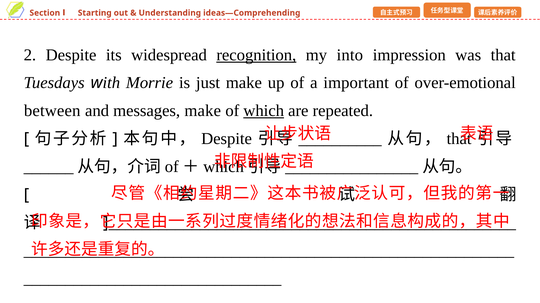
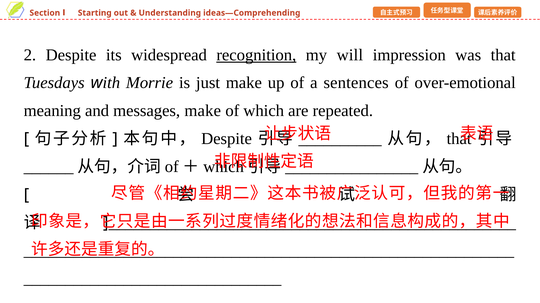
into: into -> will (350, 55)
important: important -> sentences (356, 83)
between: between -> meaning (52, 111)
which underline: present -> none (264, 111)
